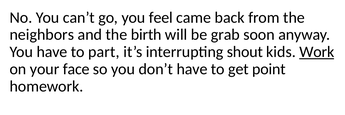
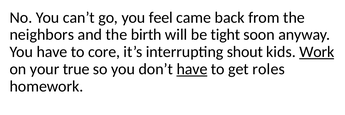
grab: grab -> tight (225, 35)
part: part -> core (104, 52)
face: face -> true (76, 69)
have underline: none -> present (192, 69)
point: point -> roles (269, 69)
